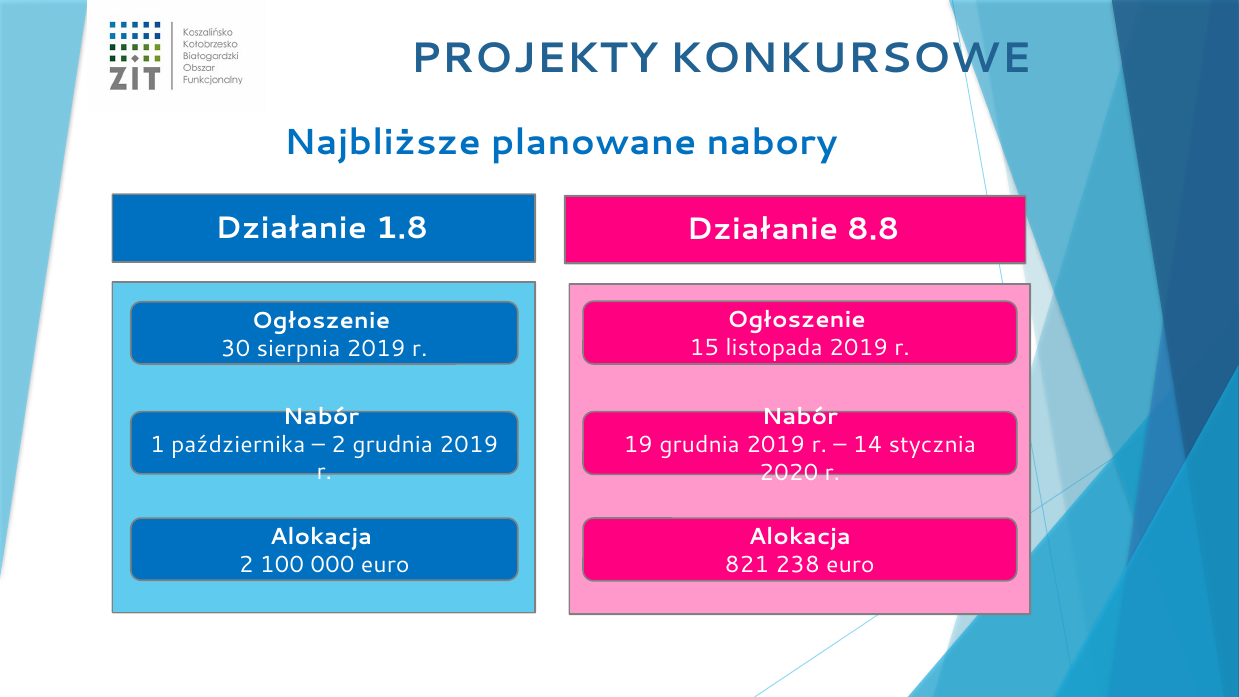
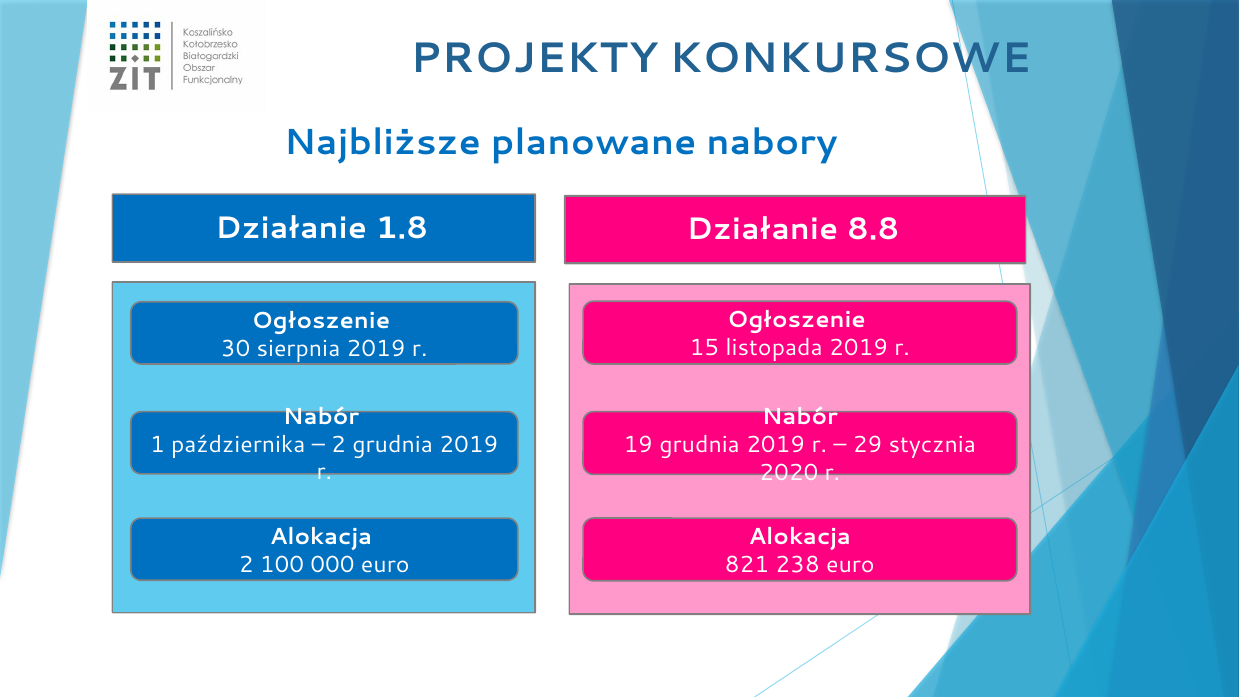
14: 14 -> 29 (868, 445)
